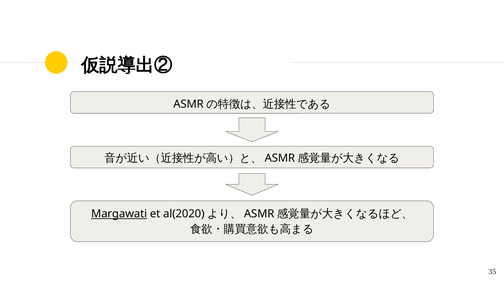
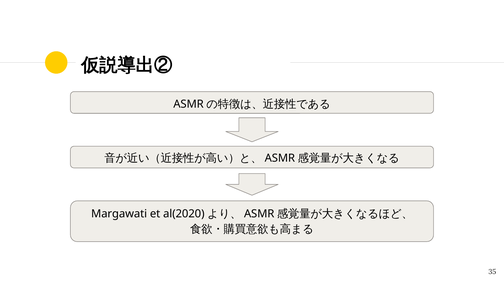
Margawati underline: present -> none (119, 213)
